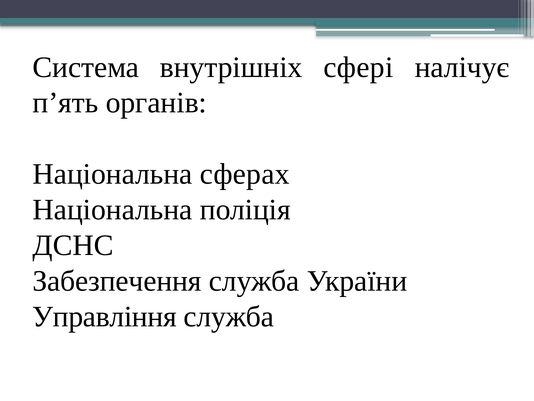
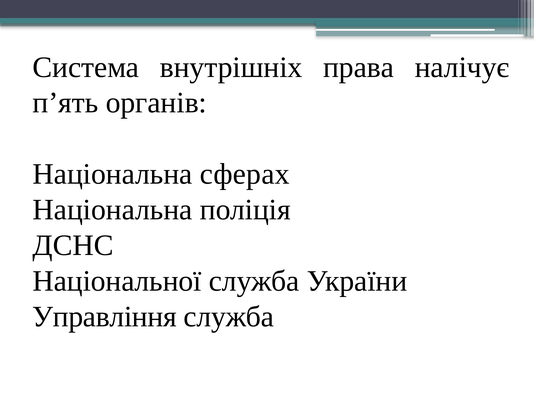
сфері: сфері -> права (359, 67)
Забезпечення: Забезпечення -> Національної (117, 281)
